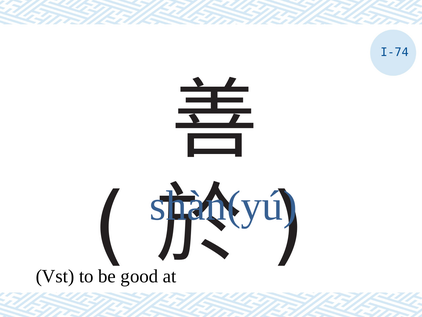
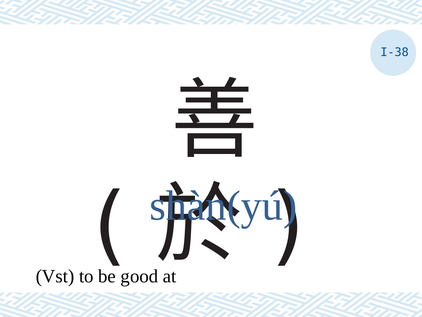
I-74: I-74 -> I-38 (395, 52)
